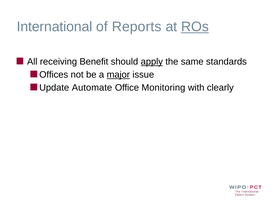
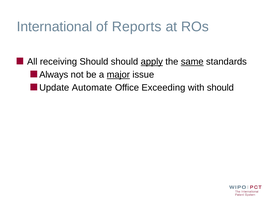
ROs underline: present -> none (195, 27)
receiving Benefit: Benefit -> Should (94, 62)
same underline: none -> present (192, 62)
Offices: Offices -> Always (54, 74)
Monitoring: Monitoring -> Exceeding (163, 87)
with clearly: clearly -> should (220, 87)
